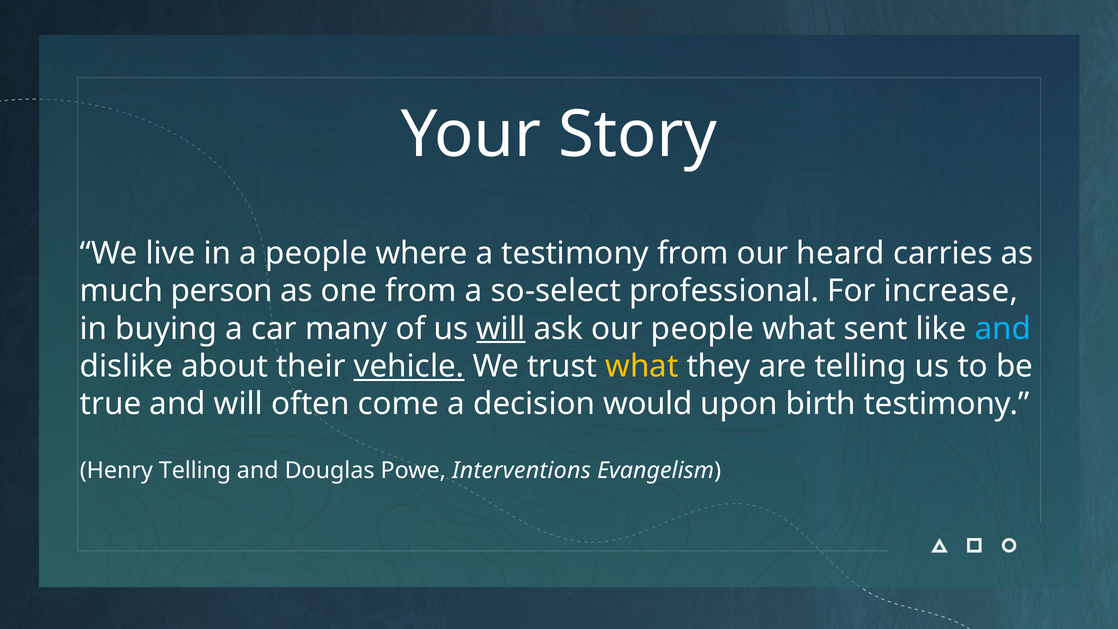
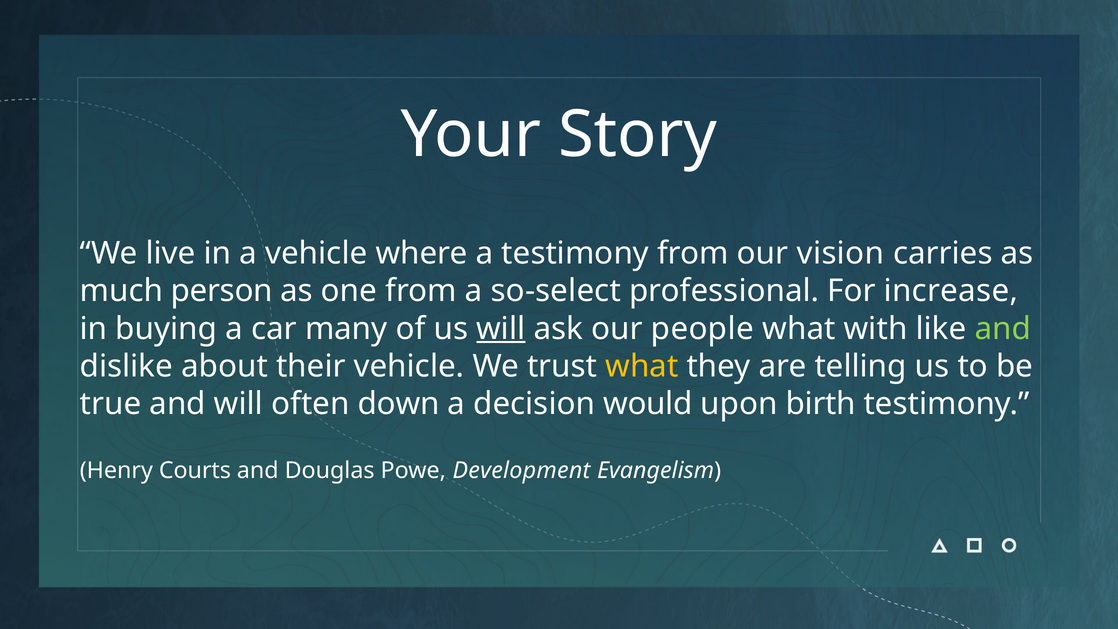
a people: people -> vehicle (316, 253)
heard: heard -> vision (840, 253)
sent: sent -> with (876, 329)
and colour: light blue -> light green (1003, 329)
vehicle underline: present -> none (409, 366)
come: come -> down (399, 404)
Henry Telling: Telling -> Courts (195, 471)
Interventions: Interventions -> Development (521, 471)
